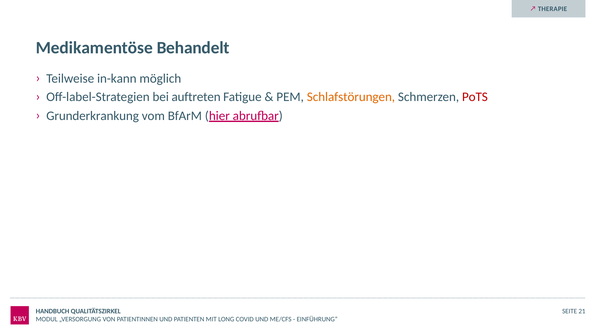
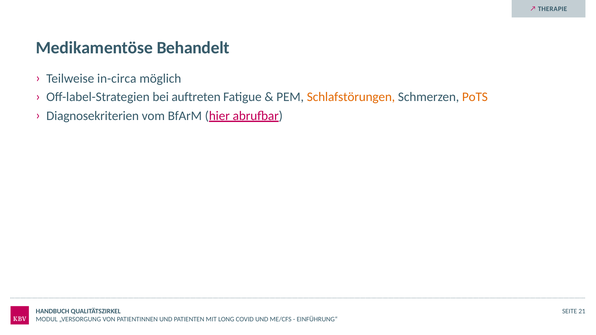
in-kann: in-kann -> in-circa (117, 78)
PoTS colour: red -> orange (475, 97)
Grunderkrankung: Grunderkrankung -> Diagnosekriterien (93, 116)
